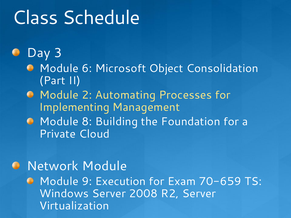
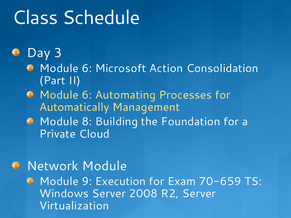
Object: Object -> Action (166, 68)
2: 2 -> 6 (87, 95)
Implementing: Implementing -> Automatically (74, 107)
